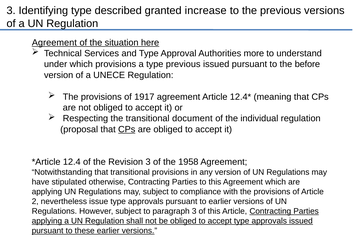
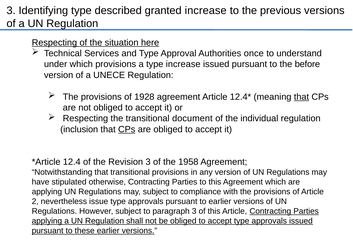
Agreement: Agreement -> Respecting (54, 43)
more: more -> once (254, 53)
type previous: previous -> increase (183, 64)
1917: 1917 -> 1928 (144, 97)
that underline: none -> present (301, 97)
proposal: proposal -> inclusion (79, 130)
